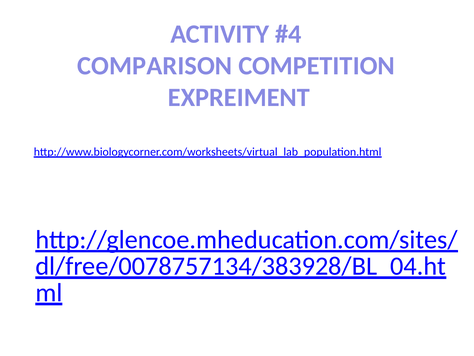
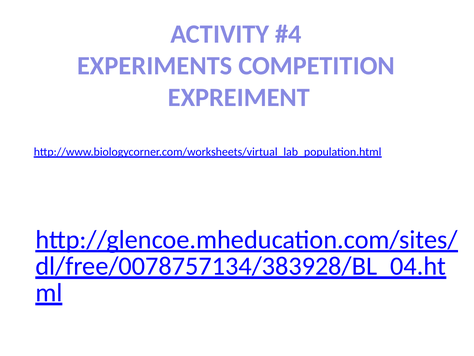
COMPARISON: COMPARISON -> EXPERIMENTS (155, 66)
